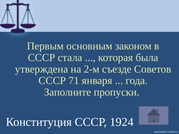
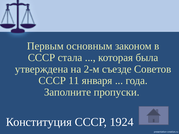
71: 71 -> 11 (74, 81)
